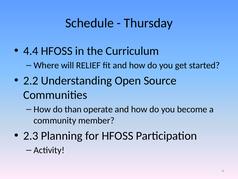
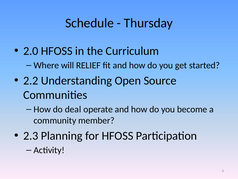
4.4: 4.4 -> 2.0 (31, 51)
than: than -> deal (73, 109)
